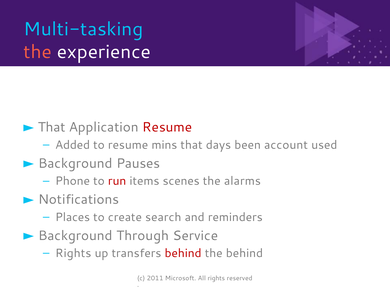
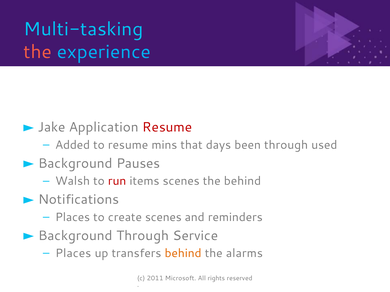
experience colour: white -> light blue (104, 52)
That: That -> Jake (52, 127)
been account: account -> through (286, 145)
Phone: Phone -> Walsh (73, 181)
the alarms: alarms -> behind (242, 181)
create search: search -> scenes (163, 218)
Rights: Rights -> Places (73, 254)
behind colour: red -> orange (183, 254)
the behind: behind -> alarms (244, 254)
